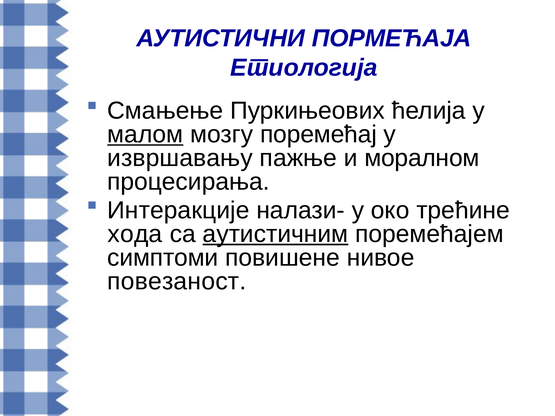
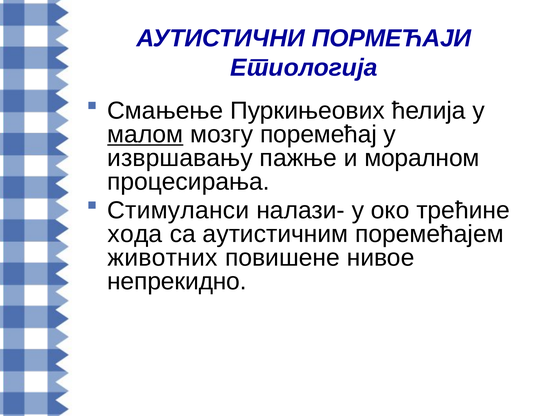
ПОРМЕЋАЈА: ПОРМЕЋАЈА -> ПОРМЕЋАЈИ (392, 38)
Интеракције: Интеракције -> Стимуланси (178, 210)
аутистичним underline: present -> none (275, 234)
симптоми: симптоми -> животних (163, 258)
повезаност: повезаност -> непрекидно (177, 281)
